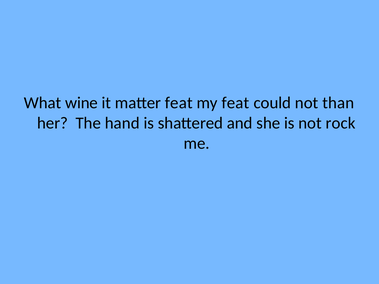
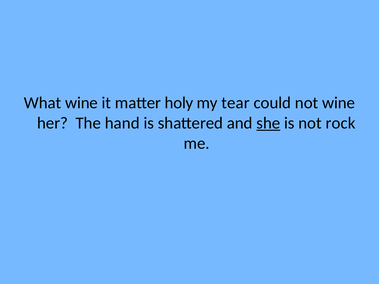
matter feat: feat -> holy (179, 103)
my feat: feat -> tear (235, 103)
not than: than -> wine (339, 103)
she underline: none -> present (268, 123)
